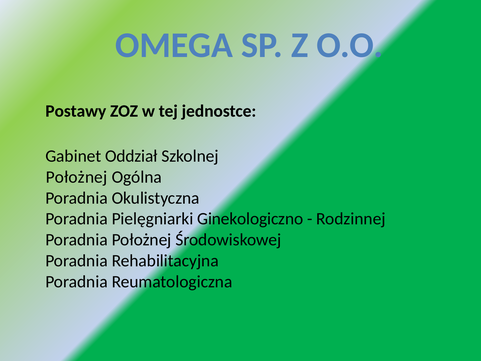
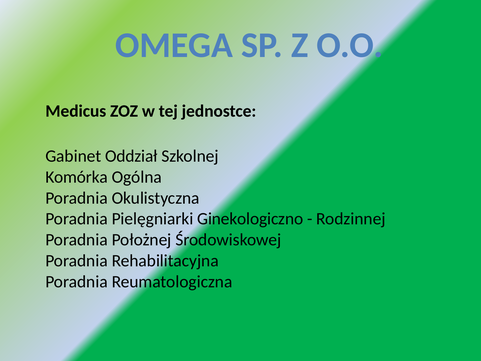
Postawy: Postawy -> Medicus (76, 111)
Położnej: Położnej -> Komórka (77, 177)
